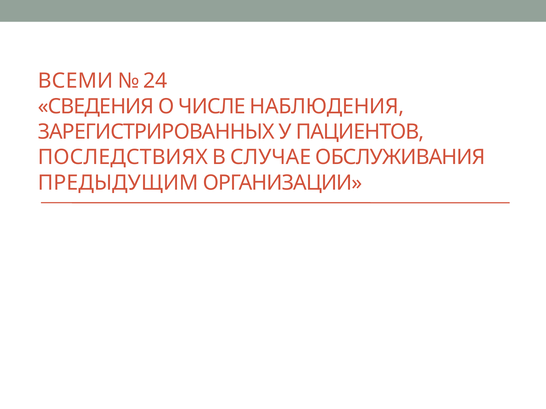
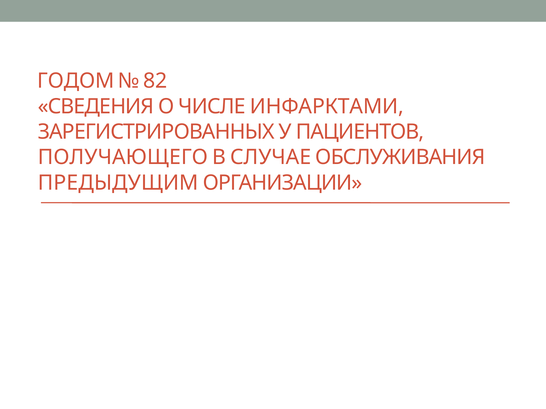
ВСЕМИ: ВСЕМИ -> ГОДОМ (76, 81)
24: 24 -> 82 (155, 81)
НАБЛЮДЕНИЯ: НАБЛЮДЕНИЯ -> ИНФАРКТАМИ (327, 106)
ПОСЛЕДСТВИЯХ: ПОСЛЕДСТВИЯХ -> ПОЛУЧАЮЩЕГО (123, 157)
